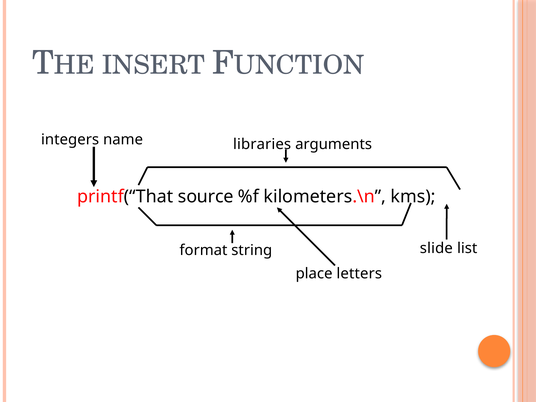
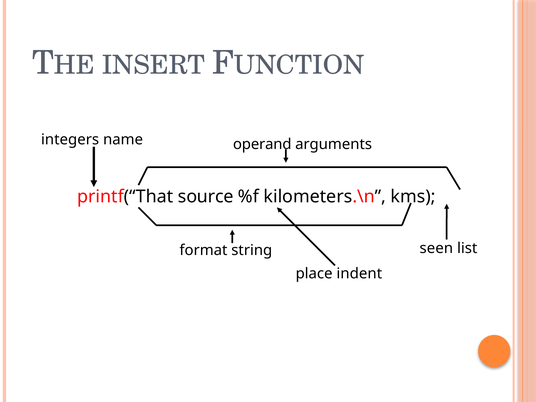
libraries: libraries -> operand (262, 144)
slide: slide -> seen (436, 248)
letters: letters -> indent (359, 274)
